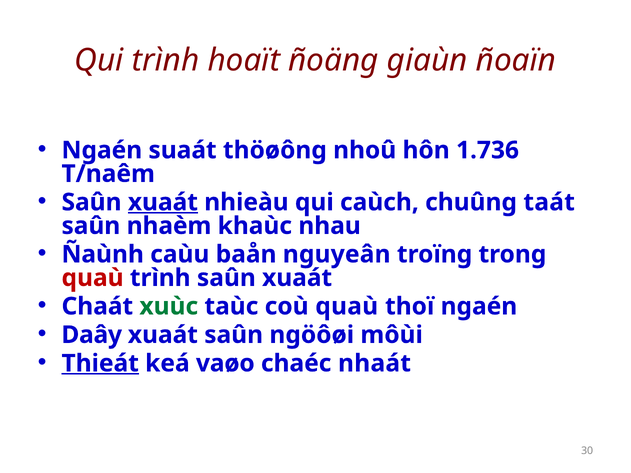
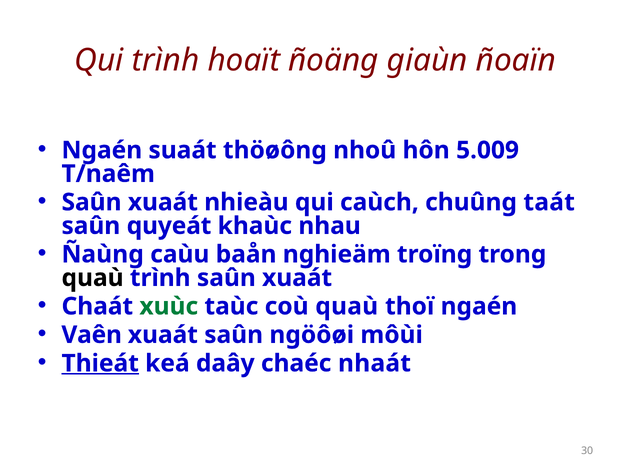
1.736: 1.736 -> 5.009 (488, 150)
xuaát underline: present -> none (163, 202)
nhaèm: nhaèm -> quyeát (169, 226)
Ñaùnh: Ñaùnh -> Ñaùng (103, 254)
nguyeân: nguyeân -> nghieäm (337, 254)
quaù colour: red -> black (93, 278)
Daây: Daây -> Vaên (92, 335)
vaøo: vaøo -> daây (225, 363)
